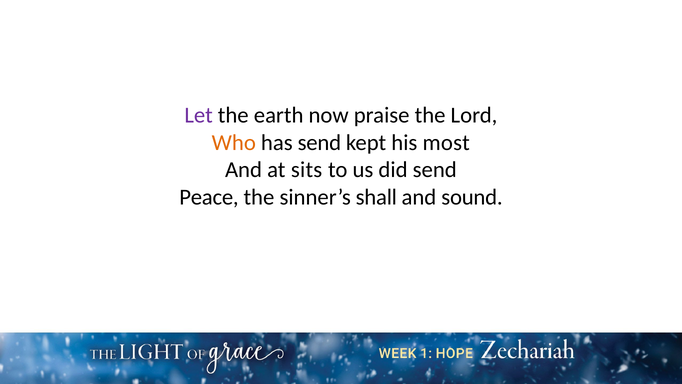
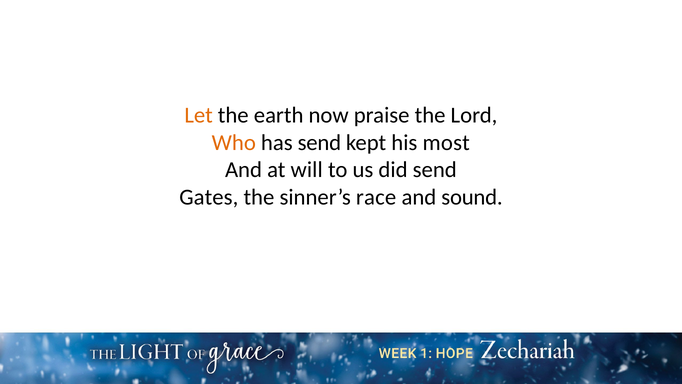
Let colour: purple -> orange (199, 115)
sits: sits -> will (307, 170)
Peace: Peace -> Gates (209, 197)
shall: shall -> race (376, 197)
